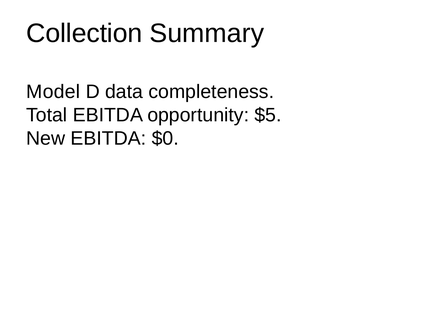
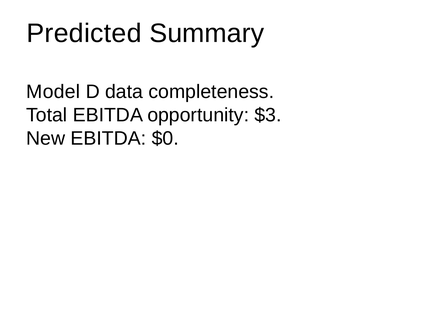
Collection: Collection -> Predicted (84, 33)
$5: $5 -> $3 (268, 115)
